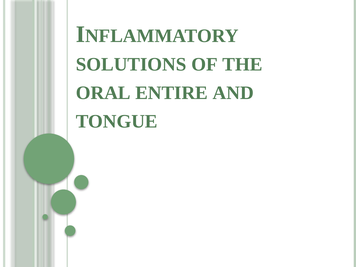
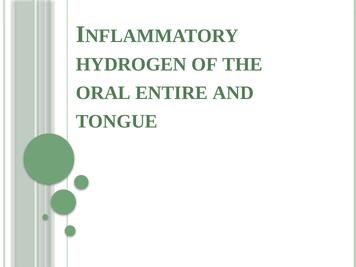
SOLUTIONS: SOLUTIONS -> HYDROGEN (131, 64)
